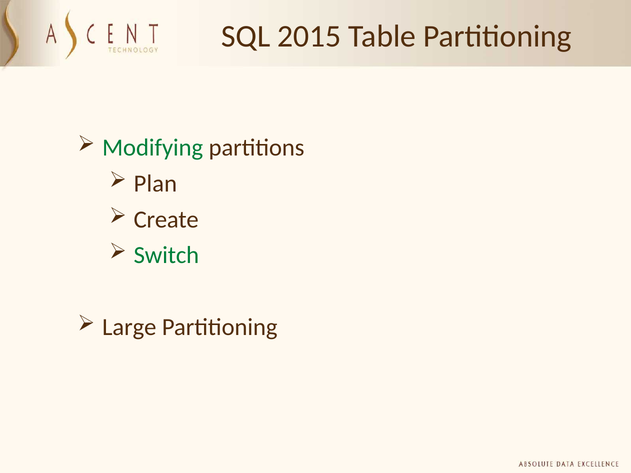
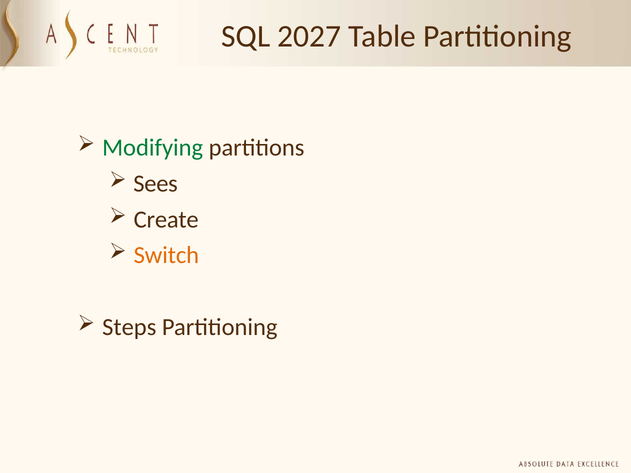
2015: 2015 -> 2027 (309, 36)
Plan: Plan -> Sees (156, 184)
Switch colour: green -> orange (166, 256)
Large: Large -> Steps (129, 327)
